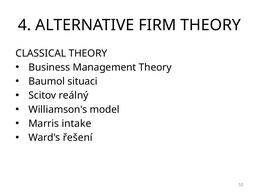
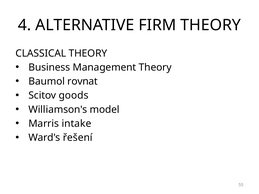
situaci: situaci -> rovnat (83, 82)
reálný: reálný -> goods (74, 96)
